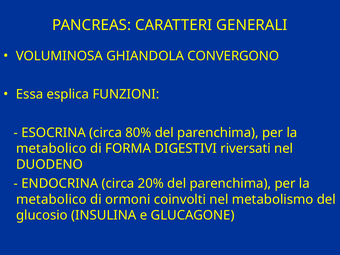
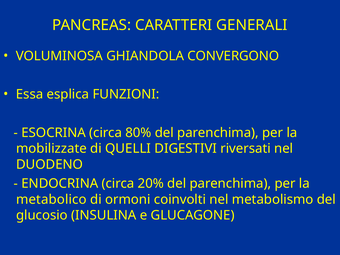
metabolico: metabolico -> mobilizzate (51, 149)
FORMA: FORMA -> QUELLI (128, 149)
